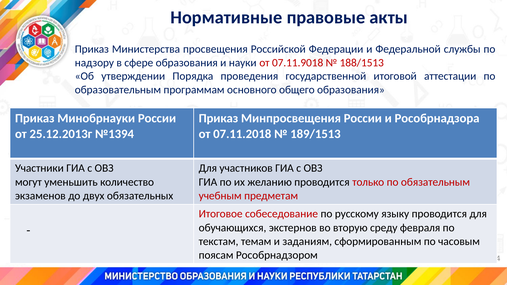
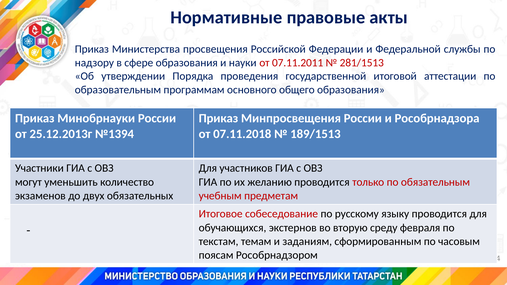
07.11.9018: 07.11.9018 -> 07.11.2011 (298, 63)
188/1513: 188/1513 -> 281/1513 (362, 63)
